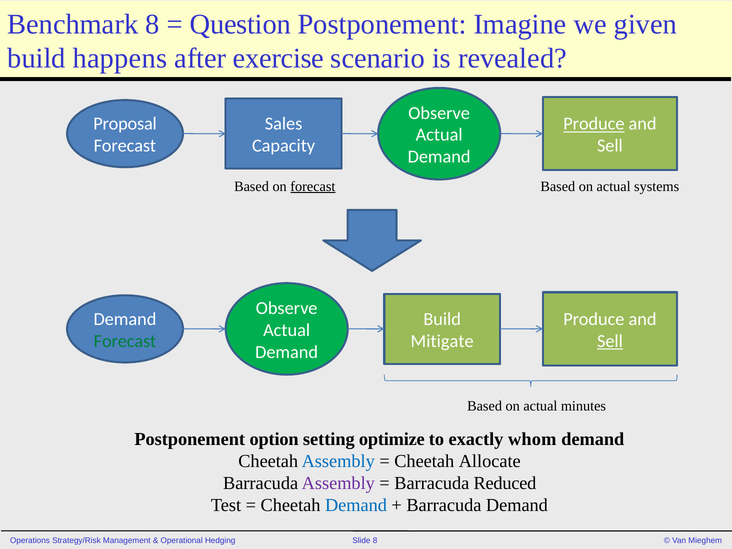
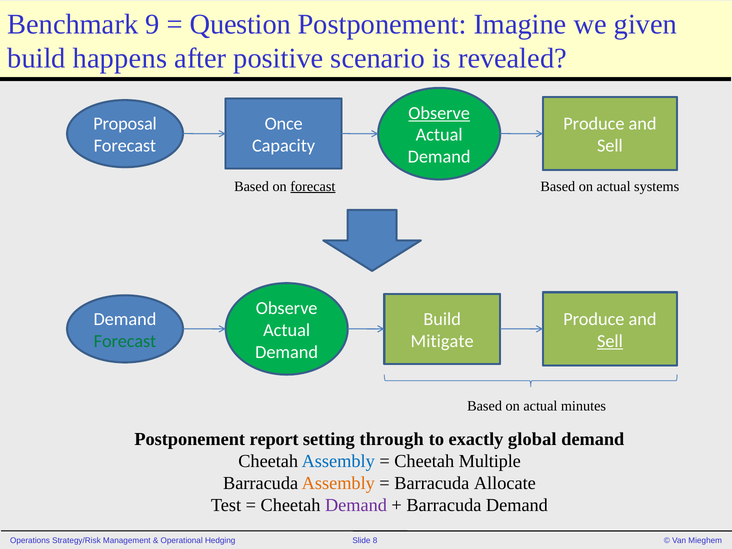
Benchmark 8: 8 -> 9 (152, 24)
exercise: exercise -> positive (278, 58)
Observe underline: none -> present (439, 113)
Sales: Sales -> Once (284, 124)
Produce underline: present -> none (594, 124)
option: option -> report (274, 439)
optimize: optimize -> through (392, 439)
whom: whom -> global (532, 439)
Allocate: Allocate -> Multiple (490, 461)
Assembly colour: purple -> orange (338, 483)
Reduced: Reduced -> Allocate (505, 483)
Demand colour: blue -> purple (356, 505)
